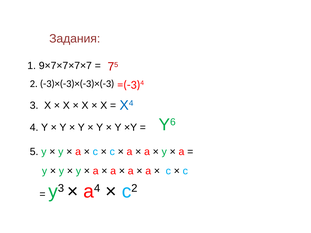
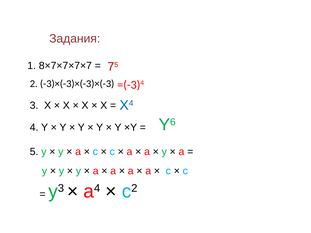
9×7×7×7×7: 9×7×7×7×7 -> 8×7×7×7×7 (65, 66)
